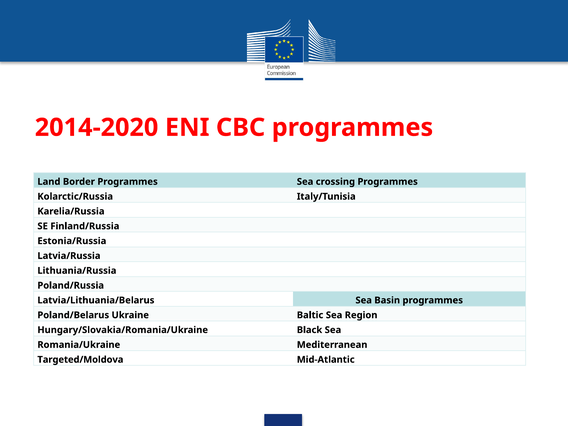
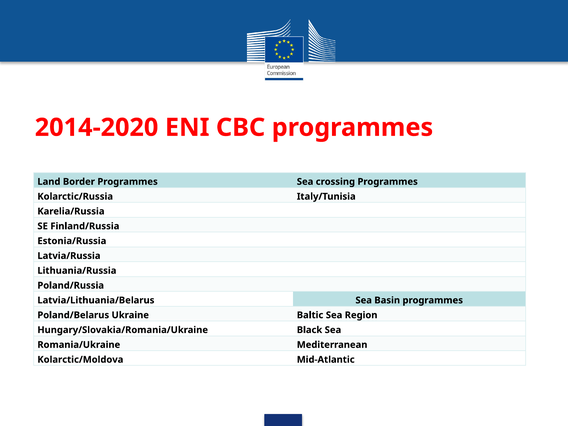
Targeted/Moldova: Targeted/Moldova -> Kolarctic/Moldova (80, 360)
